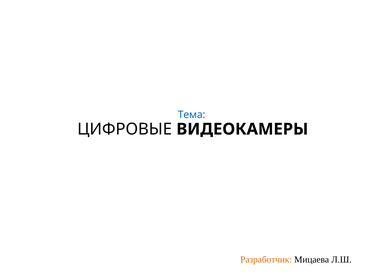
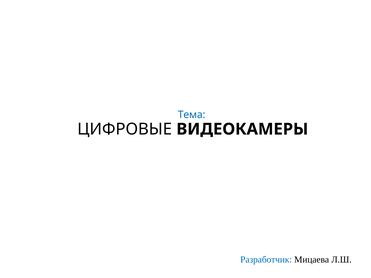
Разработчик colour: orange -> blue (266, 260)
